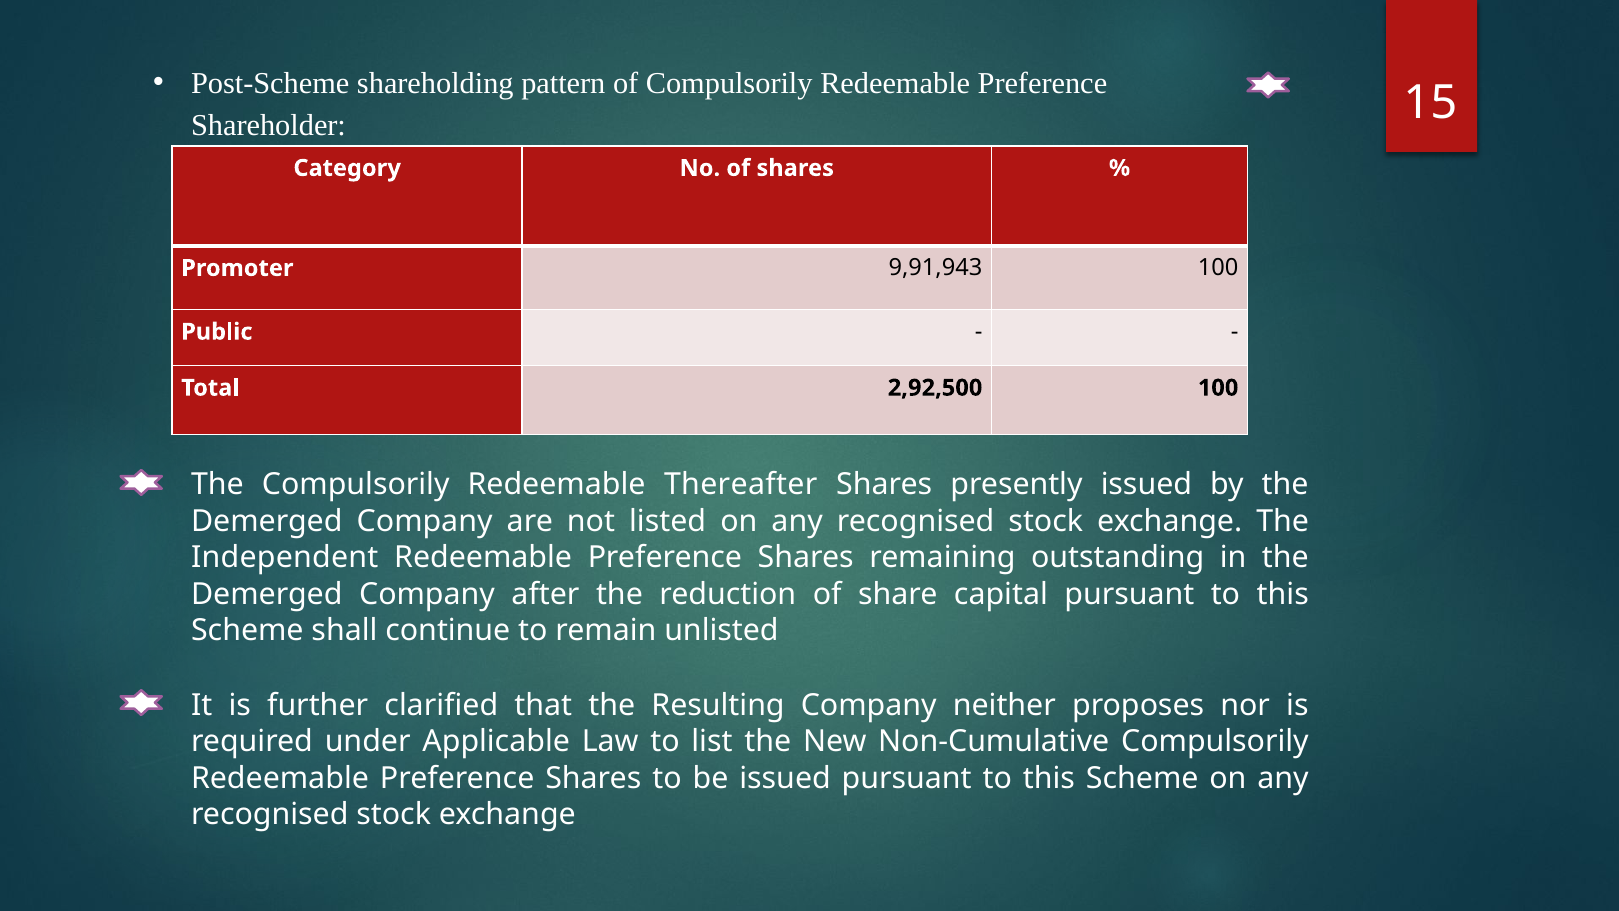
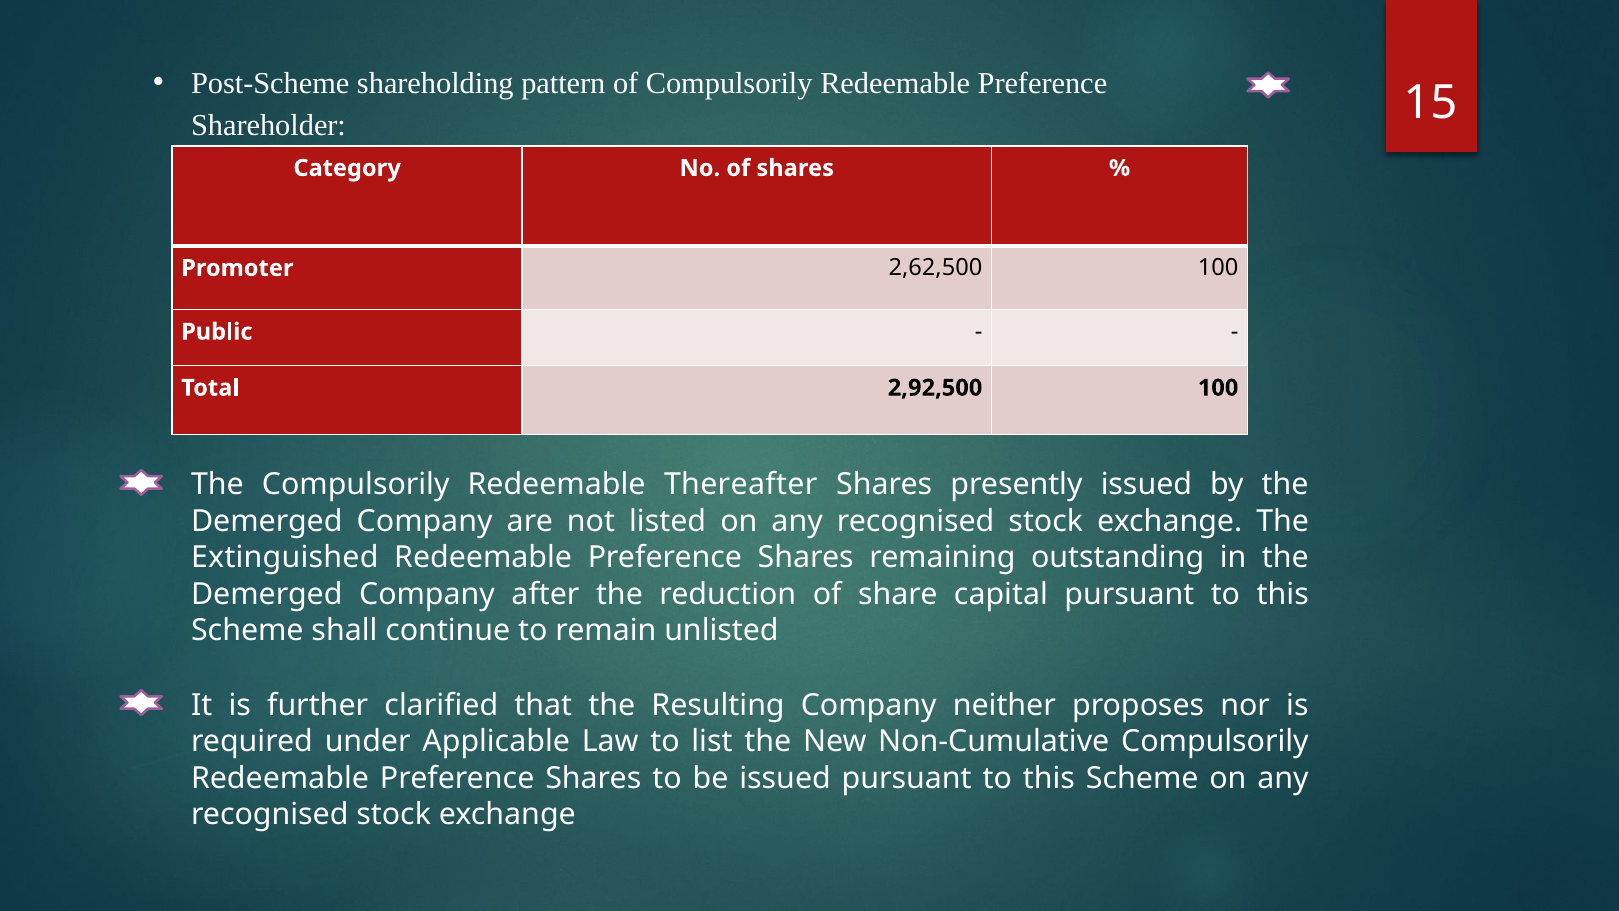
9,91,943: 9,91,943 -> 2,62,500 (935, 268)
Independent: Independent -> Extinguished (285, 558)
